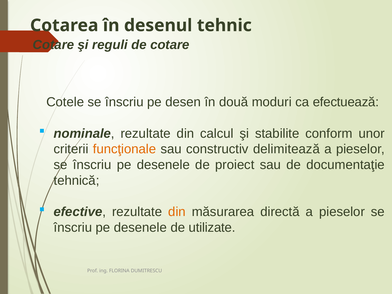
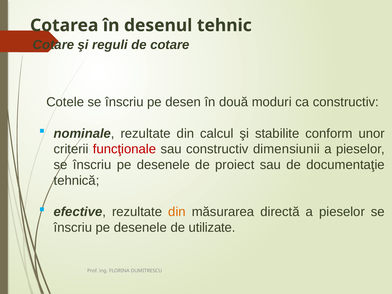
ca efectuează: efectuează -> constructiv (346, 102)
funcţionale colour: orange -> red (125, 149)
delimitează: delimitează -> dimensiunii (286, 149)
